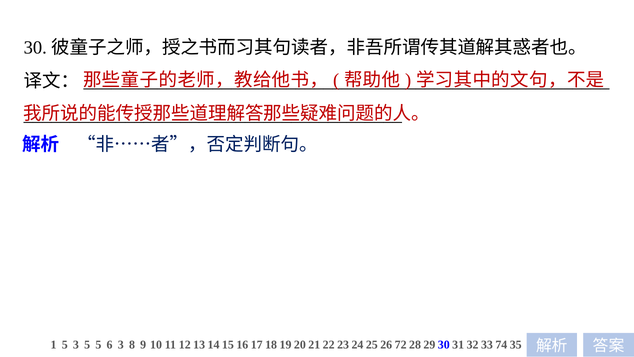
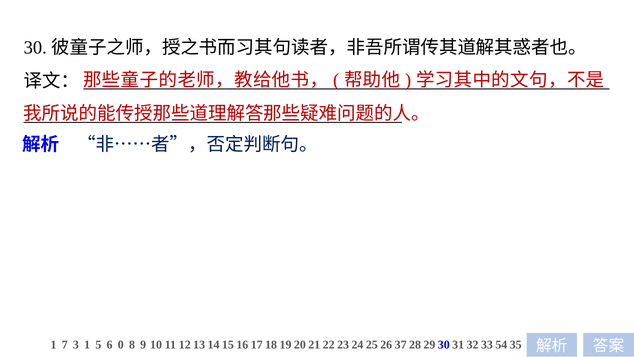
1 5: 5 -> 7 (65, 345)
3 5: 5 -> 1 (87, 345)
6 3: 3 -> 0 (121, 345)
72: 72 -> 37 (401, 345)
74: 74 -> 54 (501, 345)
